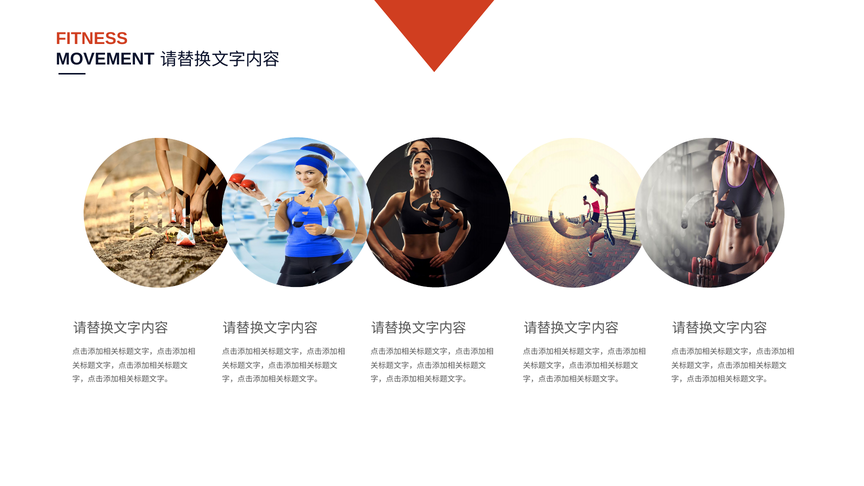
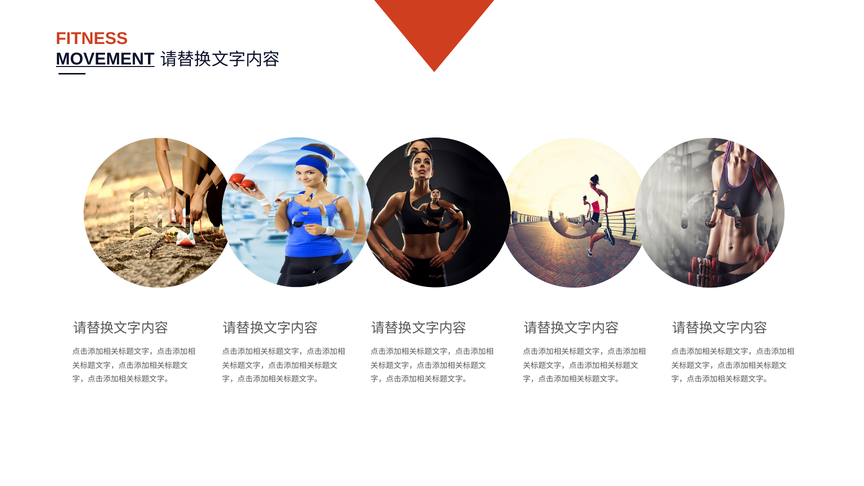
MOVEMENT underline: none -> present (105, 59)
